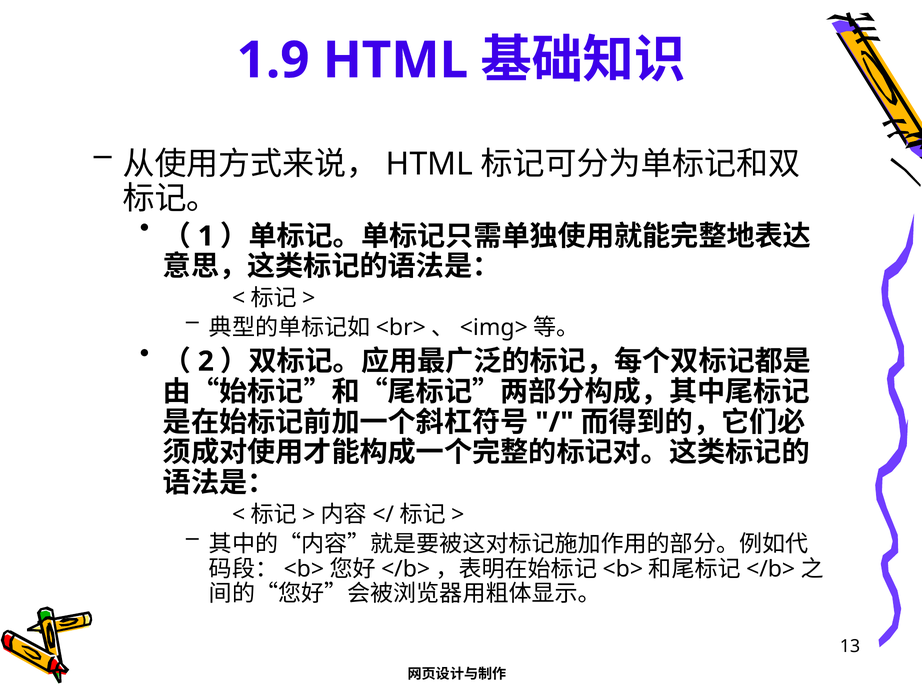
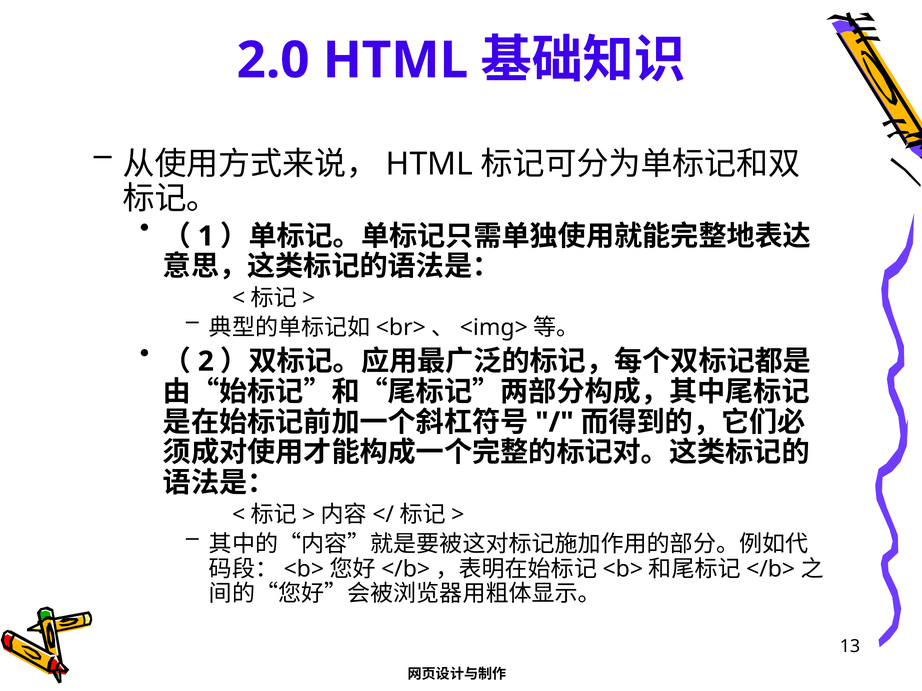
1.9: 1.9 -> 2.0 (273, 60)
